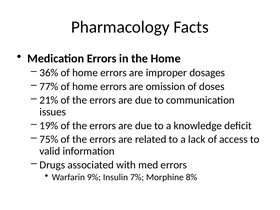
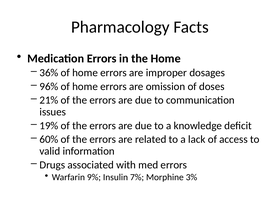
77%: 77% -> 96% (49, 86)
75%: 75% -> 60% (49, 139)
8%: 8% -> 3% (192, 177)
